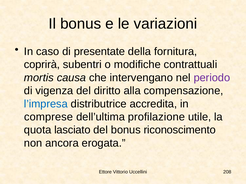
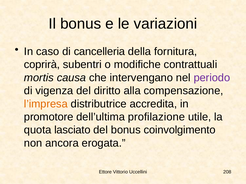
presentate: presentate -> cancelleria (99, 52)
l’impresa colour: blue -> orange (46, 104)
comprese: comprese -> promotore (49, 117)
riconoscimento: riconoscimento -> coinvolgimento (180, 130)
